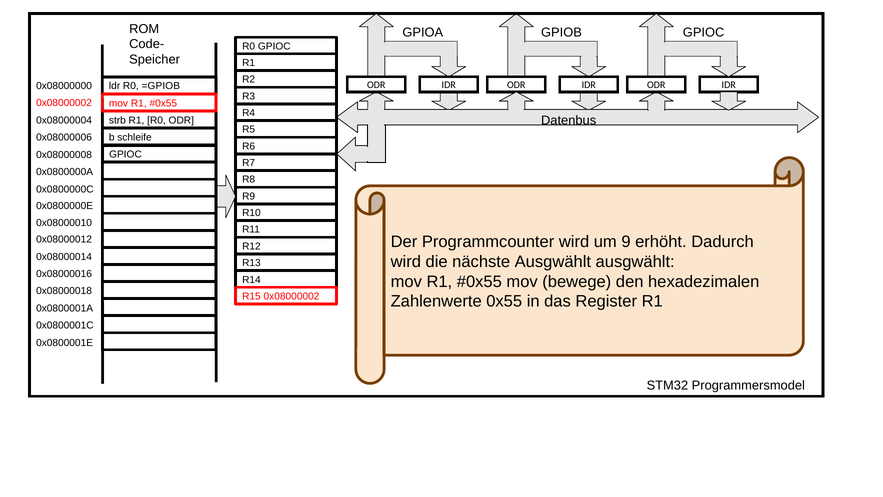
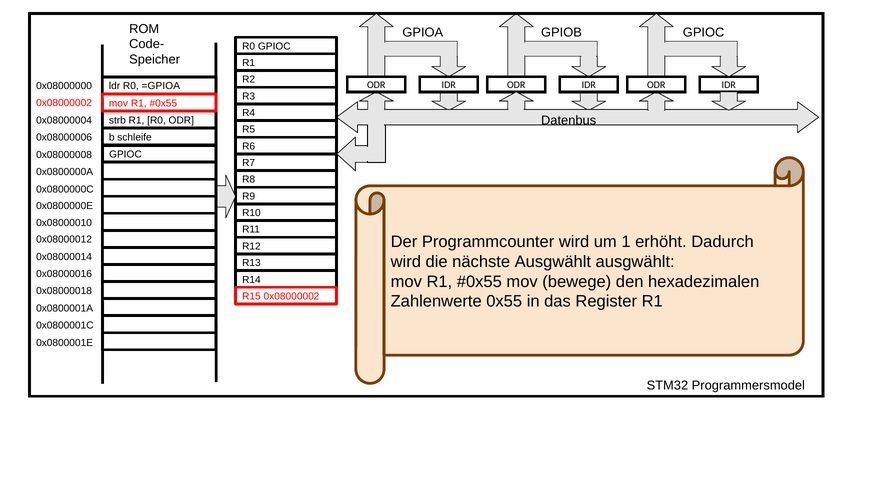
=GPIOB: =GPIOB -> =GPIOA (161, 86)
9: 9 -> 1 (626, 242)
